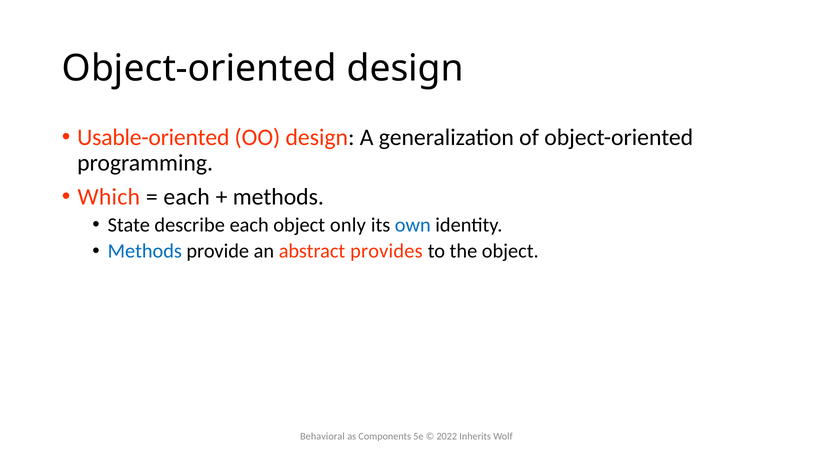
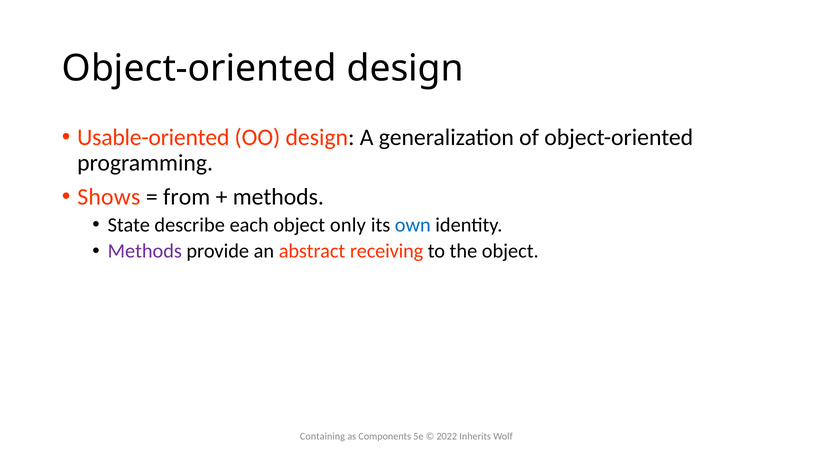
Which: Which -> Shows (109, 197)
each: each -> from (187, 197)
Methods colour: blue -> purple (145, 251)
provides: provides -> receiving (387, 251)
Behavioral: Behavioral -> Containing (322, 437)
